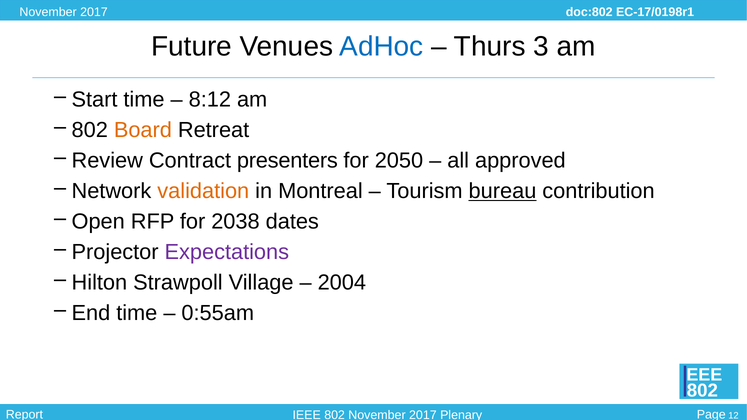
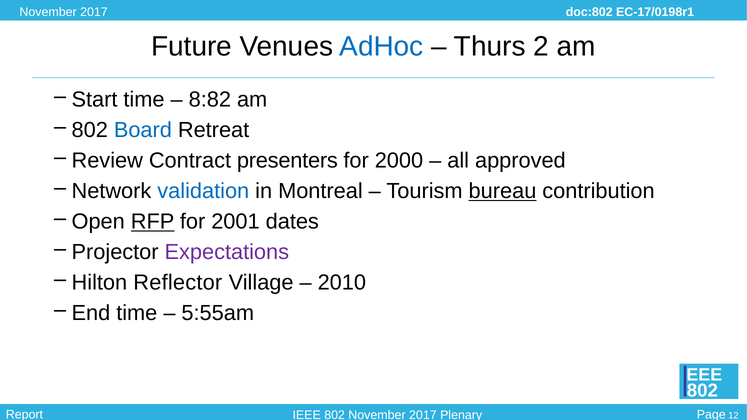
3: 3 -> 2 (541, 46)
8:12: 8:12 -> 8:82 (210, 100)
Board colour: orange -> blue (143, 130)
2050: 2050 -> 2000 (399, 161)
validation colour: orange -> blue (203, 191)
RFP underline: none -> present (153, 222)
2038: 2038 -> 2001 (235, 222)
Strawpoll: Strawpoll -> Reflector (178, 283)
2004: 2004 -> 2010 (342, 283)
0:55am: 0:55am -> 5:55am (218, 313)
